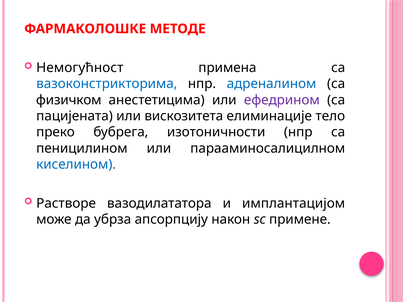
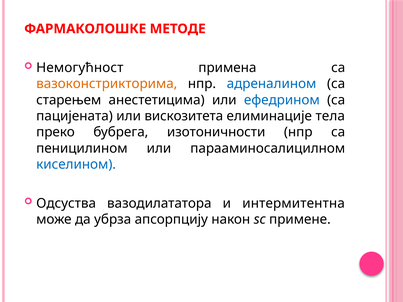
вазоконстрикторима colour: blue -> orange (107, 84)
физичком: физичком -> старењем (69, 100)
ефедрином colour: purple -> blue (282, 100)
тело: тело -> тела (330, 116)
Растворе: Растворе -> Одсуства (66, 203)
имплантацијом: имплантацијом -> интермитентна (294, 203)
